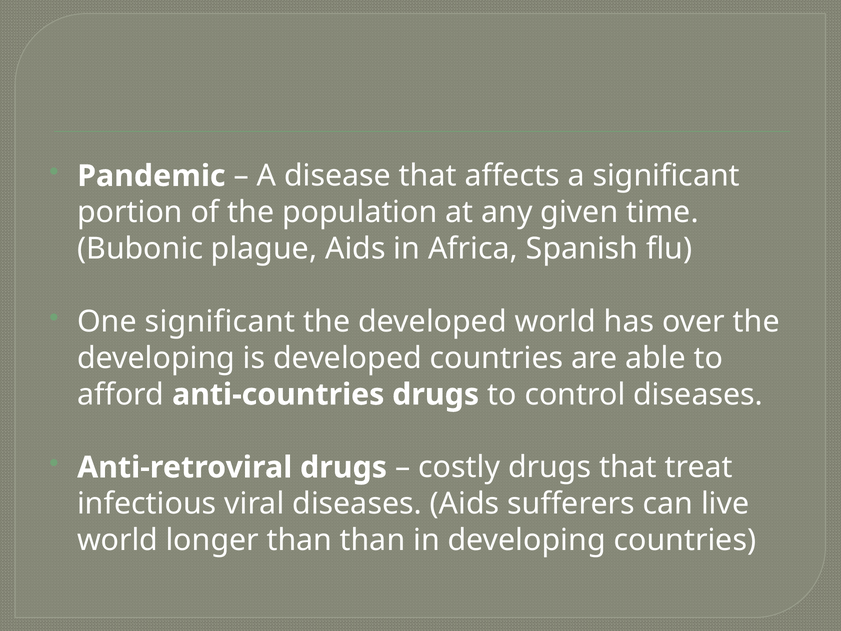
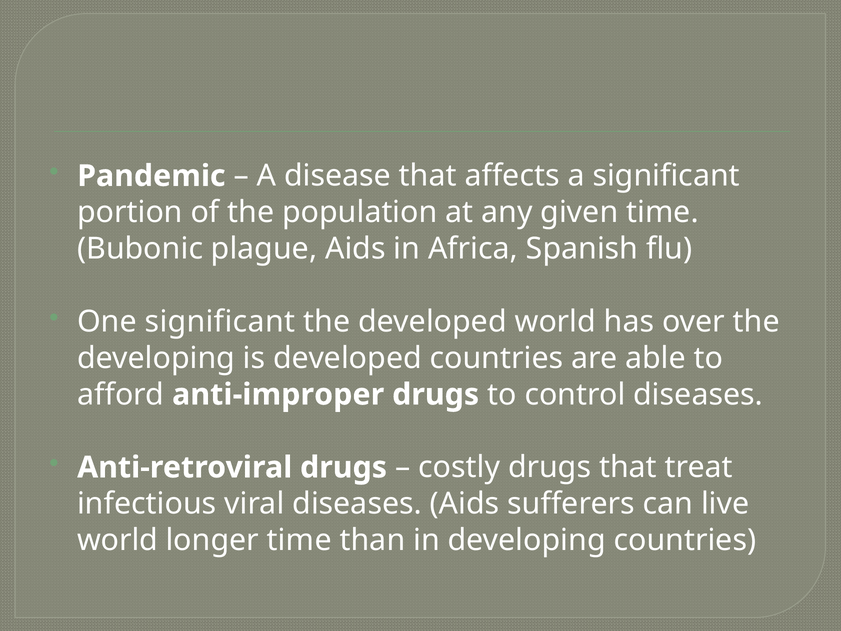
anti-countries: anti-countries -> anti-improper (278, 394)
longer than: than -> time (299, 540)
